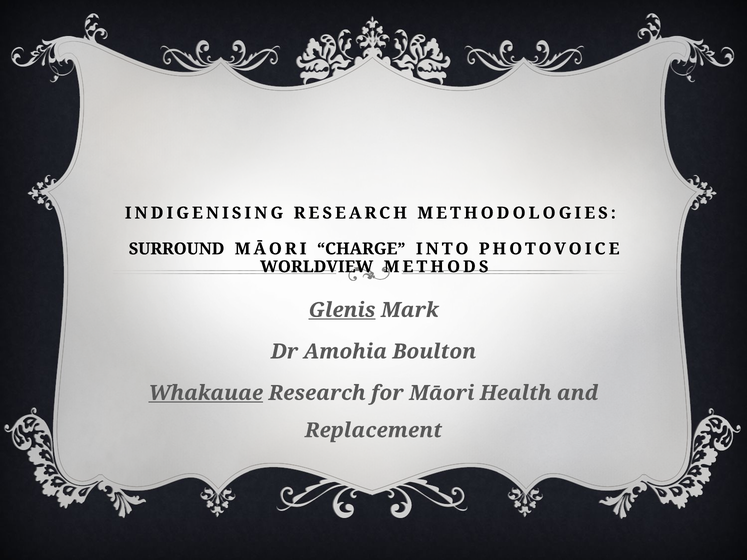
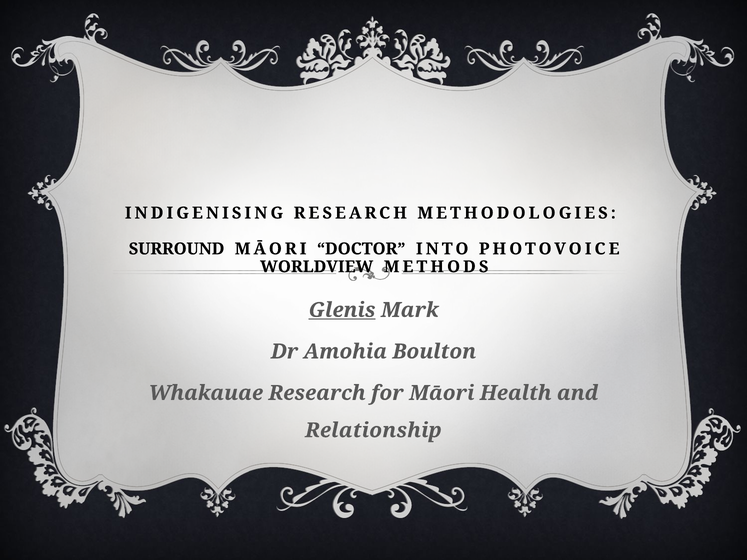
CHARGE: CHARGE -> DOCTOR (361, 249)
Whakauae underline: present -> none (206, 393)
Replacement: Replacement -> Relationship (373, 431)
